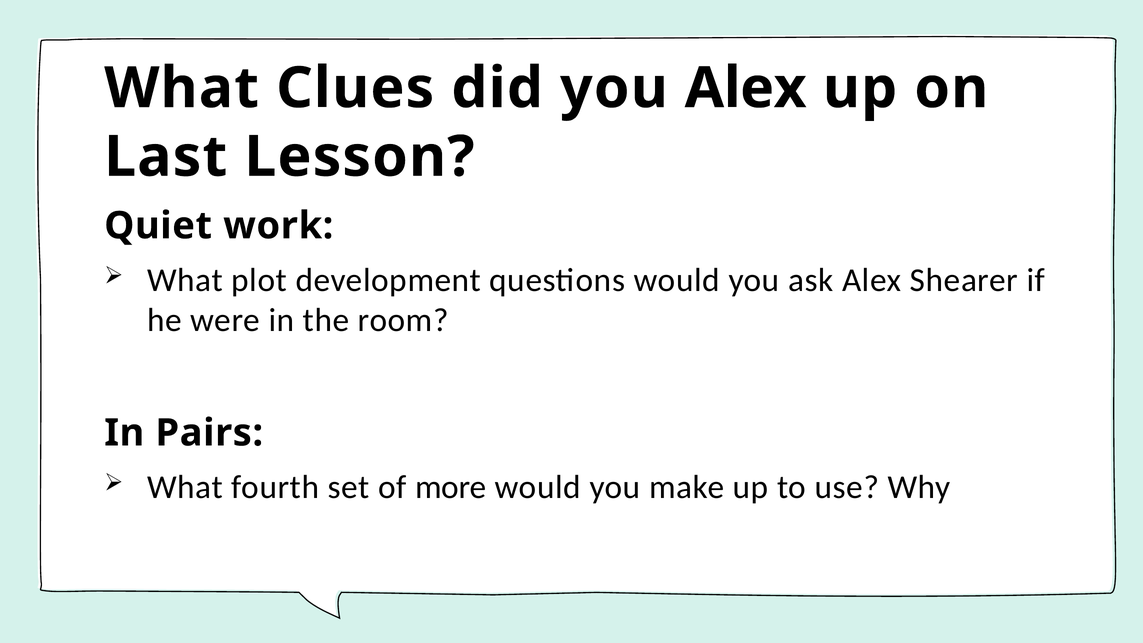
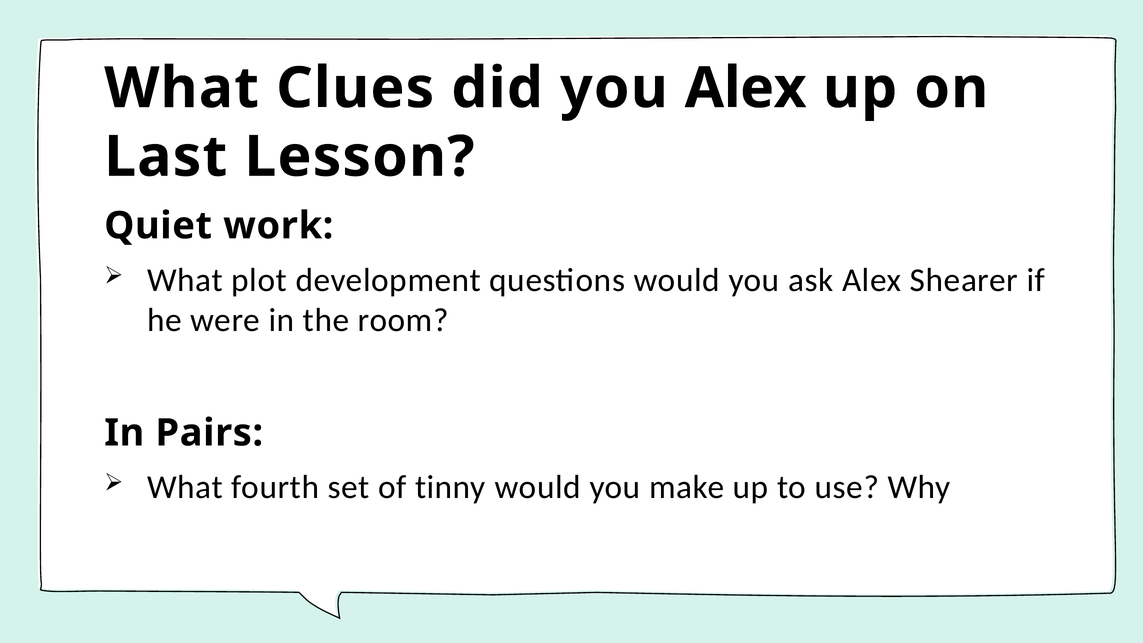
more: more -> tinny (450, 487)
